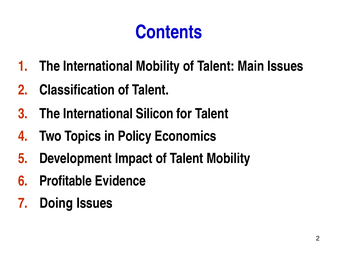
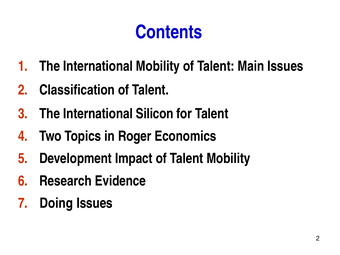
Policy: Policy -> Roger (135, 136)
Profitable: Profitable -> Research (65, 181)
